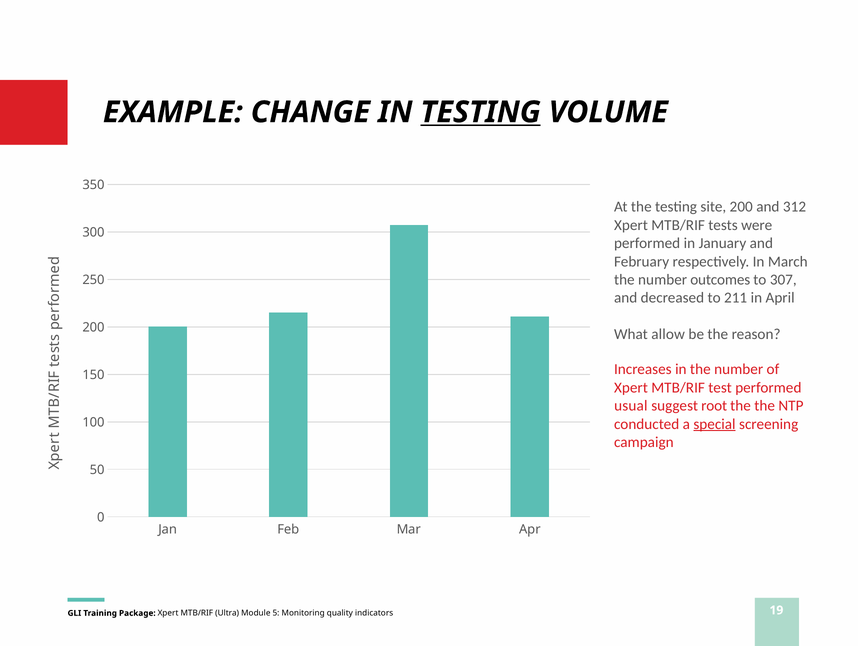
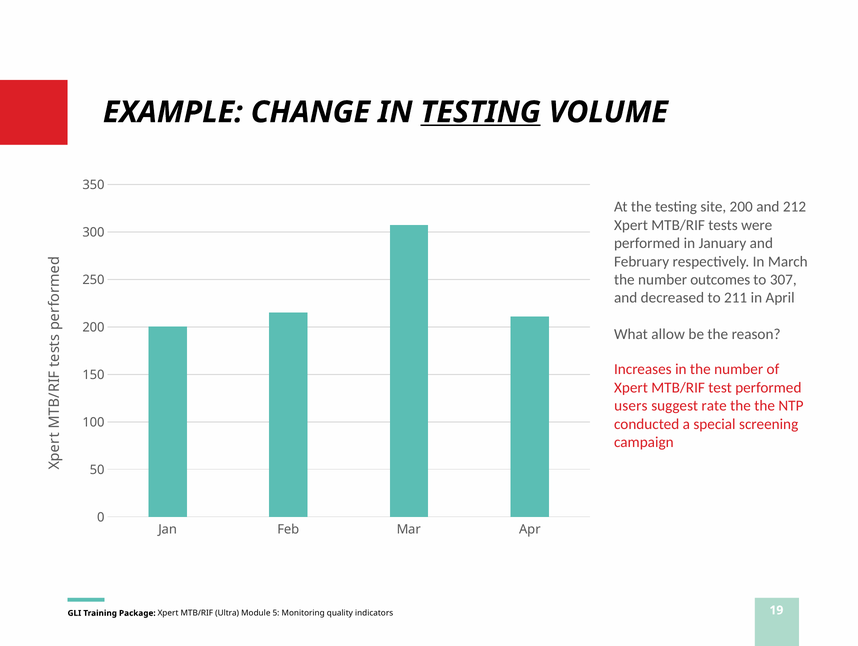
312: 312 -> 212 (795, 207)
usual: usual -> users (631, 406)
root: root -> rate (714, 406)
special underline: present -> none (714, 424)
